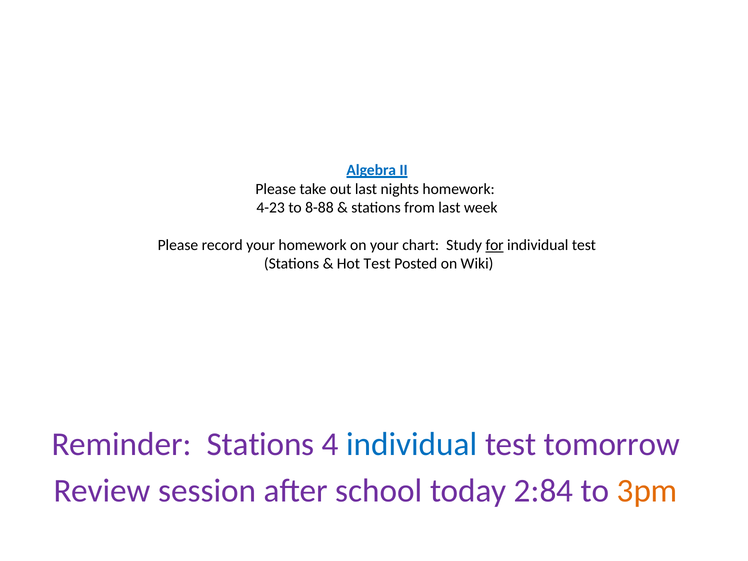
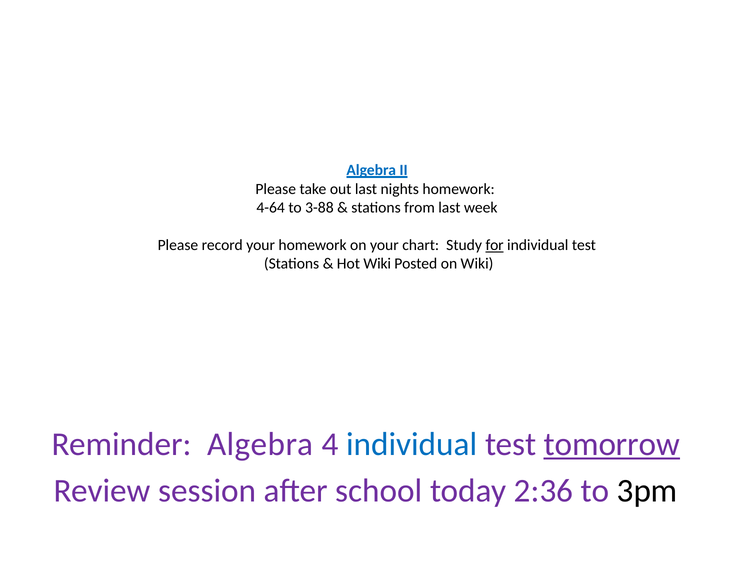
4-23: 4-23 -> 4-64 (271, 208)
8-88: 8-88 -> 3-88 (319, 208)
Hot Test: Test -> Wiki (377, 264)
Reminder Stations: Stations -> Algebra (260, 444)
tomorrow underline: none -> present (612, 444)
2:84: 2:84 -> 2:36 (544, 491)
3pm colour: orange -> black (647, 491)
